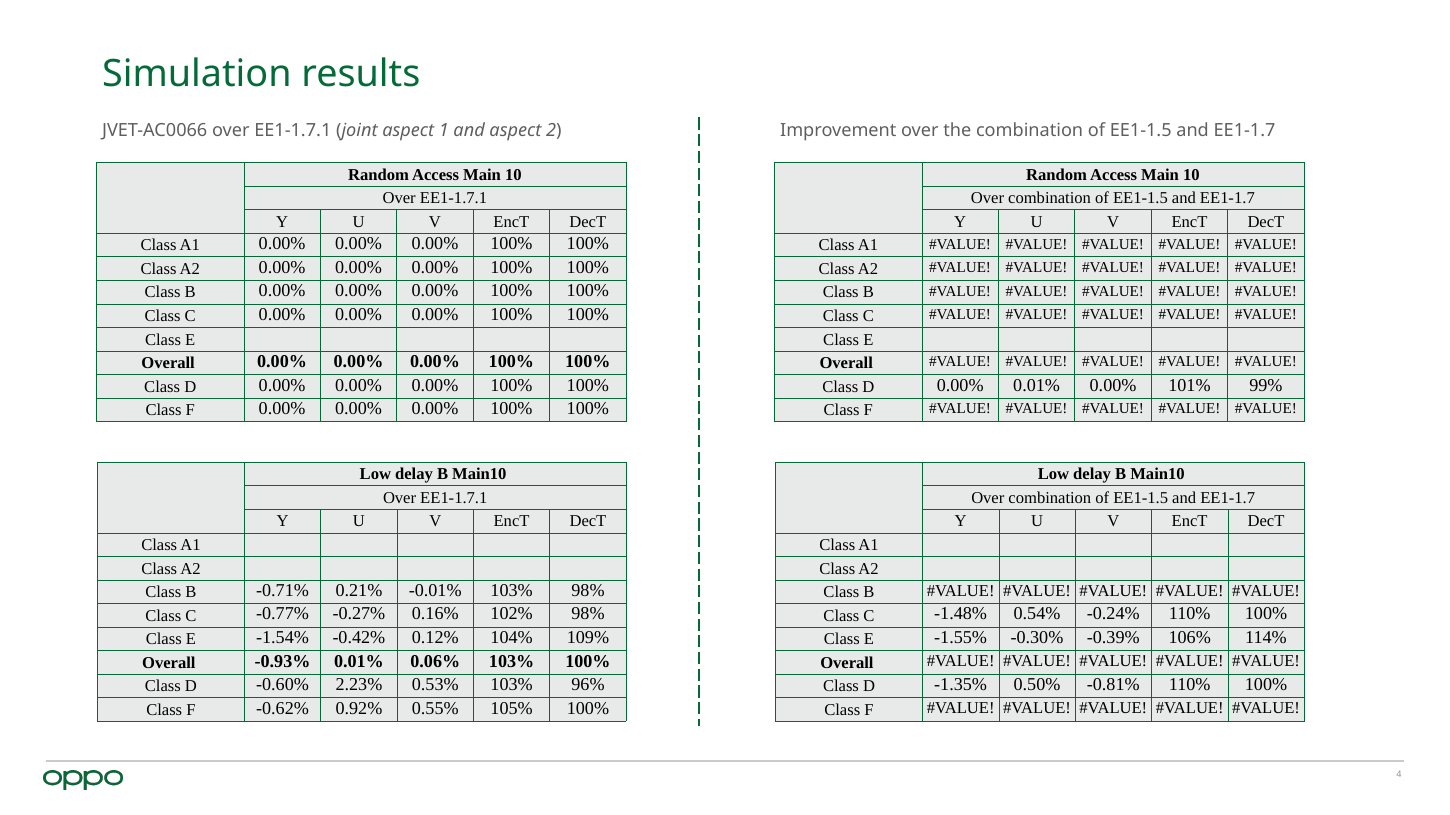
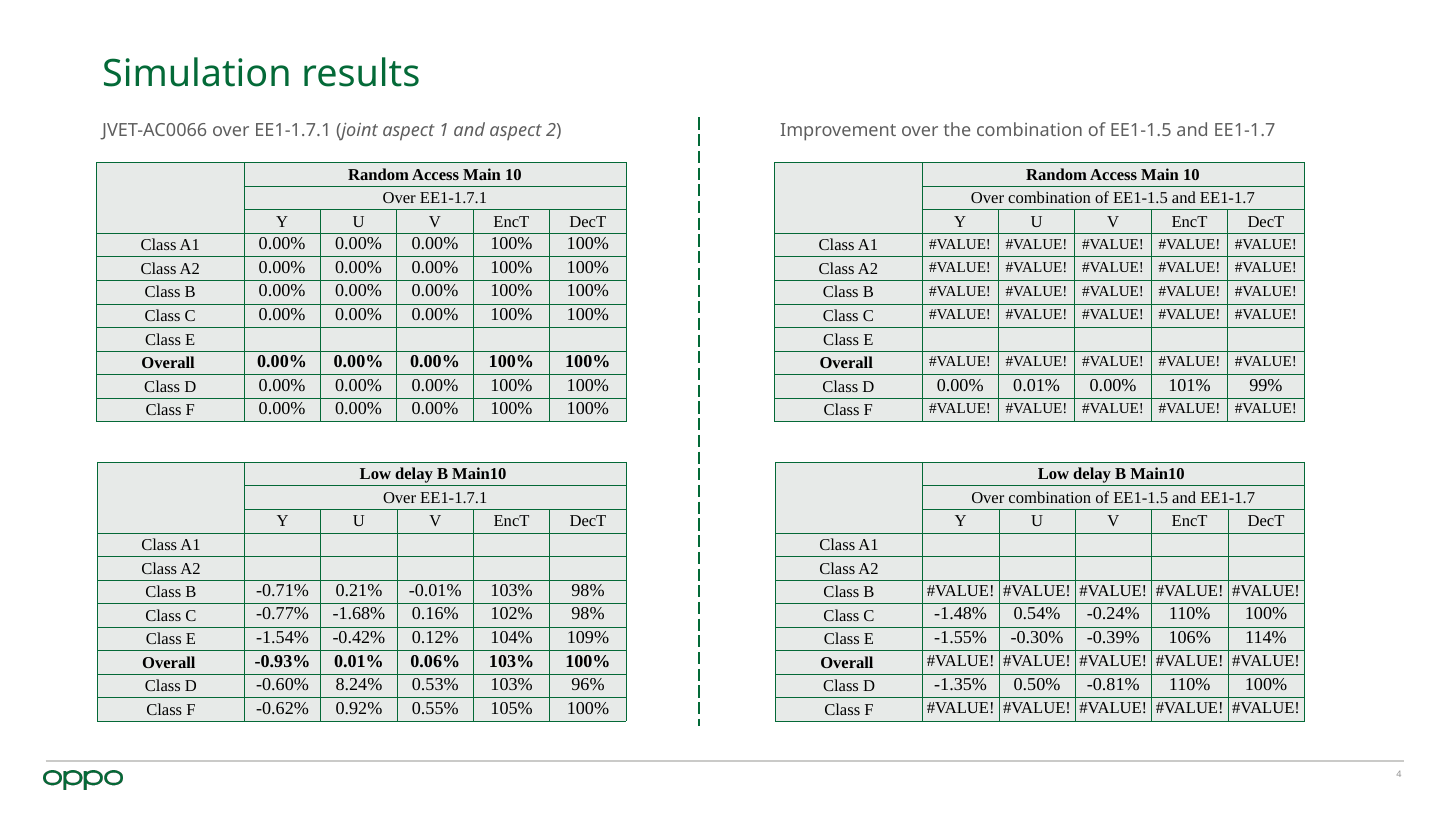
-0.27%: -0.27% -> -1.68% (359, 614)
2.23%: 2.23% -> 8.24% (359, 685)
